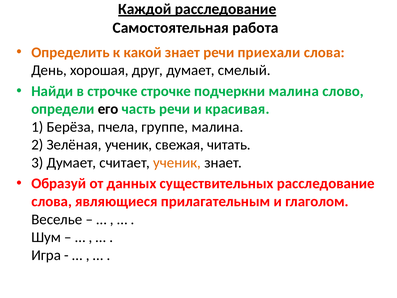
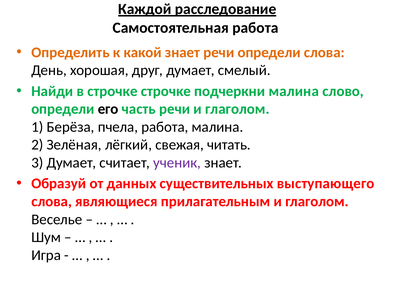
речи приехали: приехали -> определи (269, 52)
речи и красивая: красивая -> глаголом (237, 109)
пчела группе: группе -> работа (165, 127)
Зелёная ученик: ученик -> лёгкий (129, 145)
ученик colour: orange -> purple (177, 163)
существительных расследование: расследование -> выступающего (326, 183)
